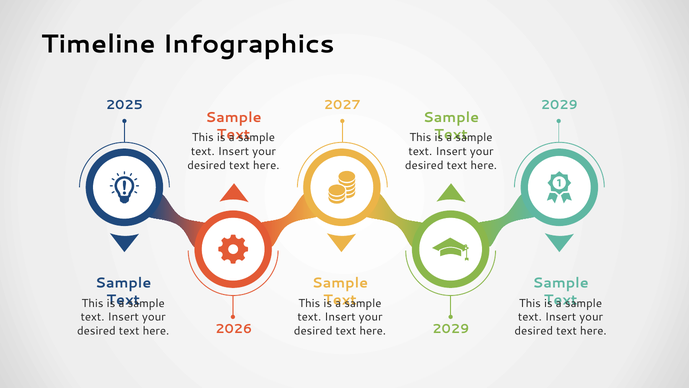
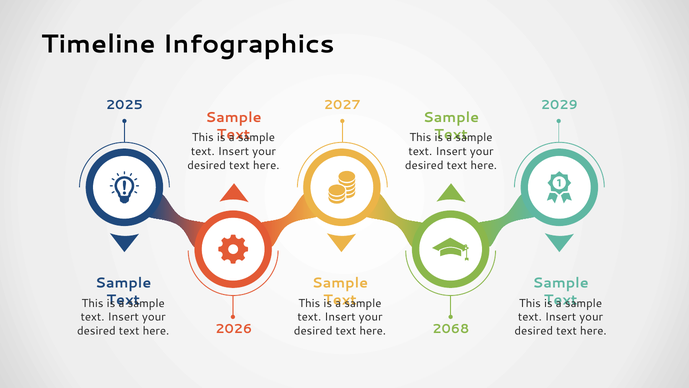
2029: 2029 -> 2068 (451, 329)
